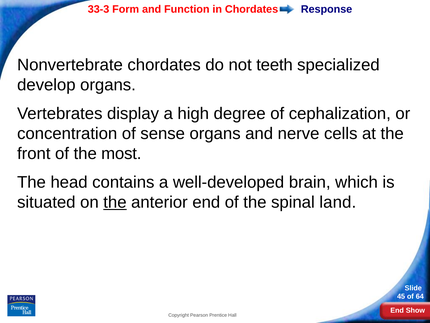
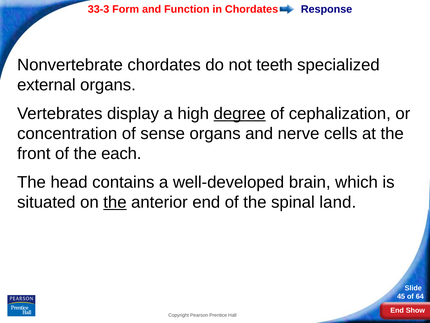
develop: develop -> external (46, 85)
degree underline: none -> present (240, 113)
most: most -> each (121, 154)
